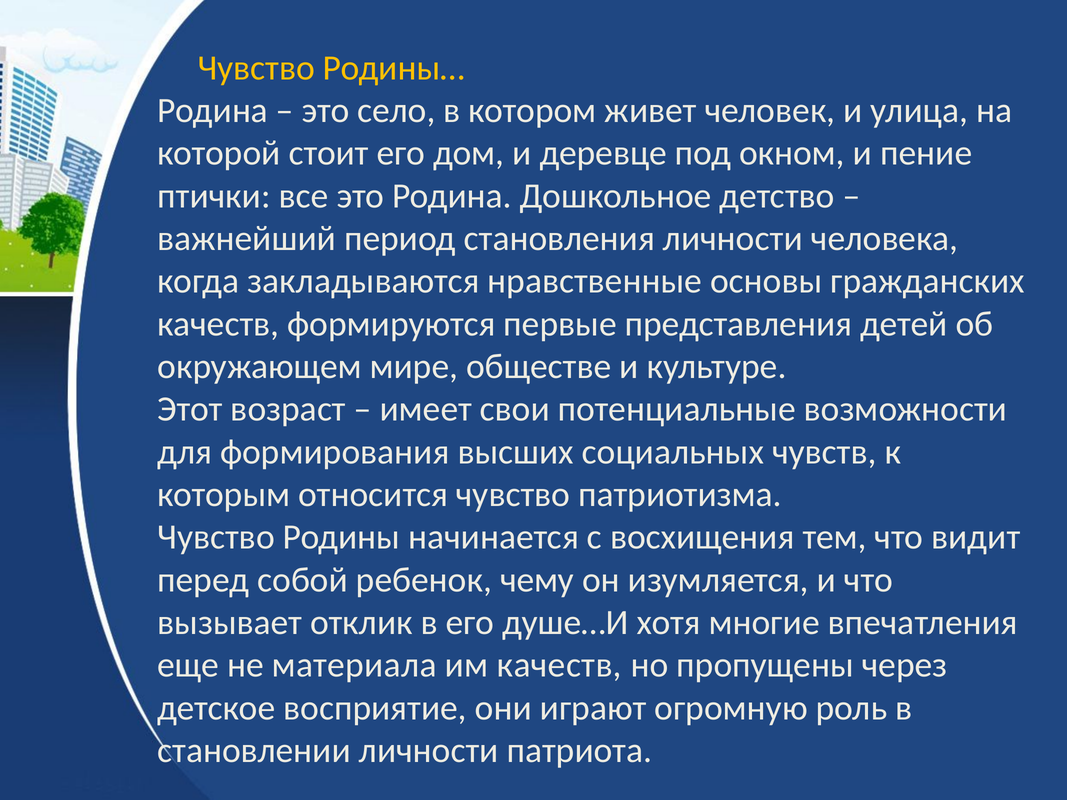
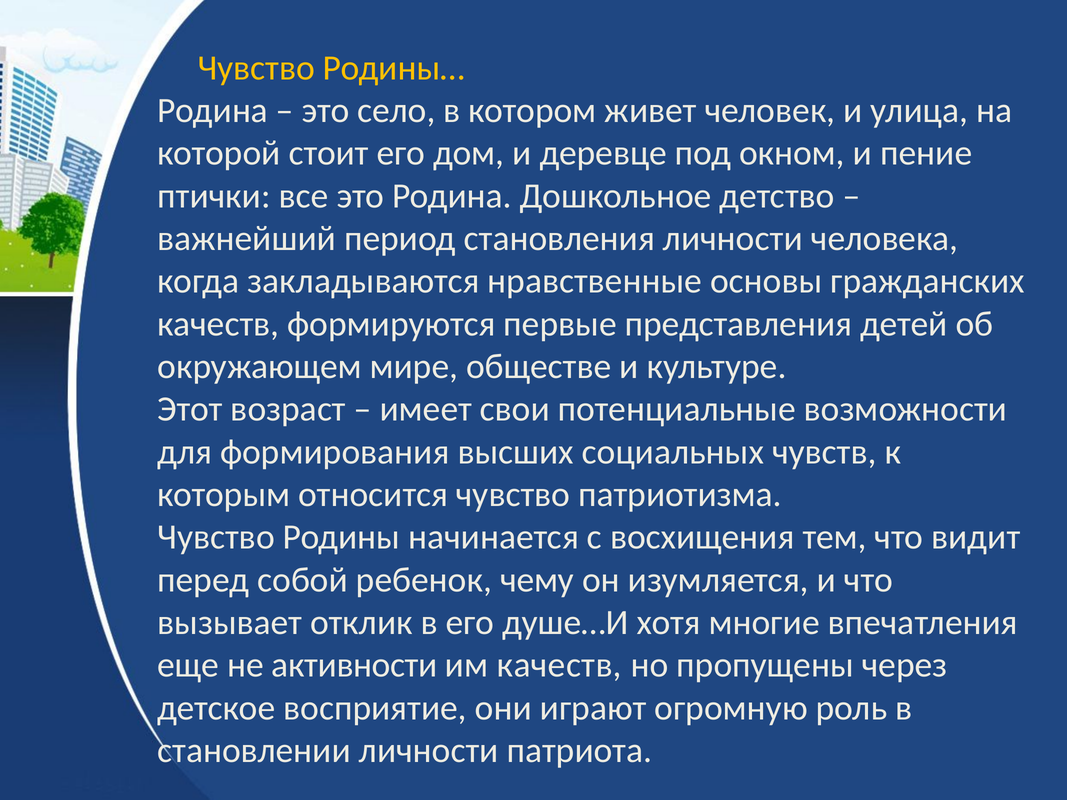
материала: материала -> активности (354, 665)
